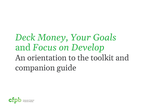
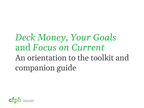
Develop: Develop -> Current (88, 47)
